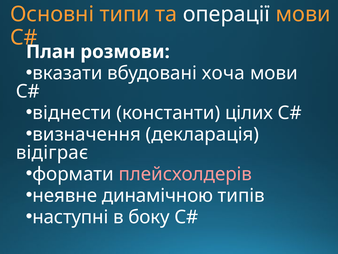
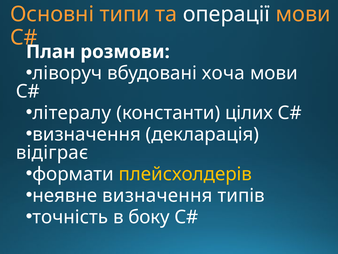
вказати: вказати -> ліворуч (67, 73)
віднести: віднести -> літералу (72, 113)
плейсхолдерів colour: pink -> yellow (185, 174)
неявне динамічною: динамічною -> визначення (157, 195)
наступні: наступні -> точність (70, 217)
